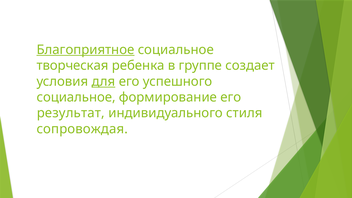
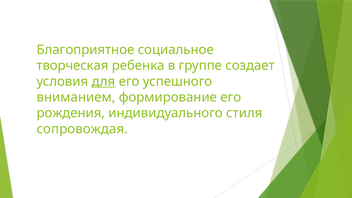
Благоприятное underline: present -> none (86, 50)
социальное: социальное -> вниманием (76, 97)
результат: результат -> рождения (71, 113)
